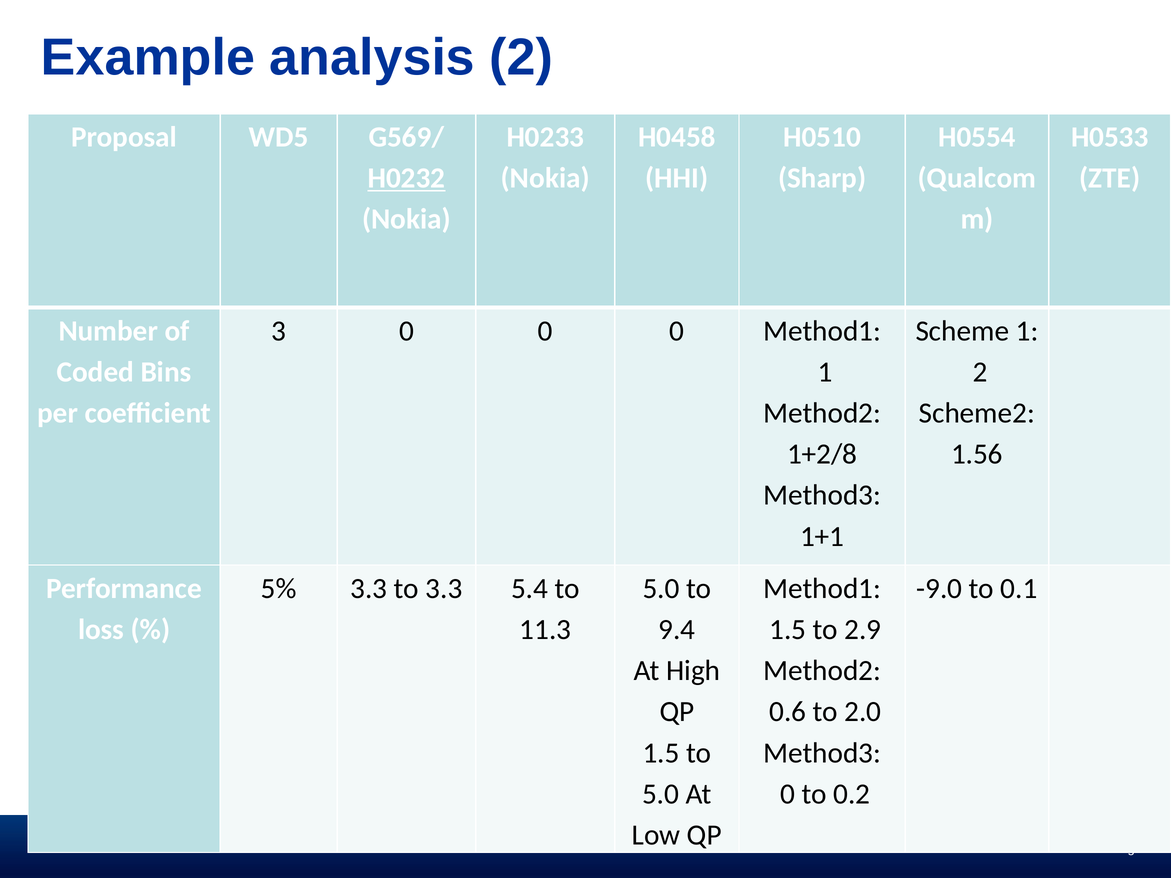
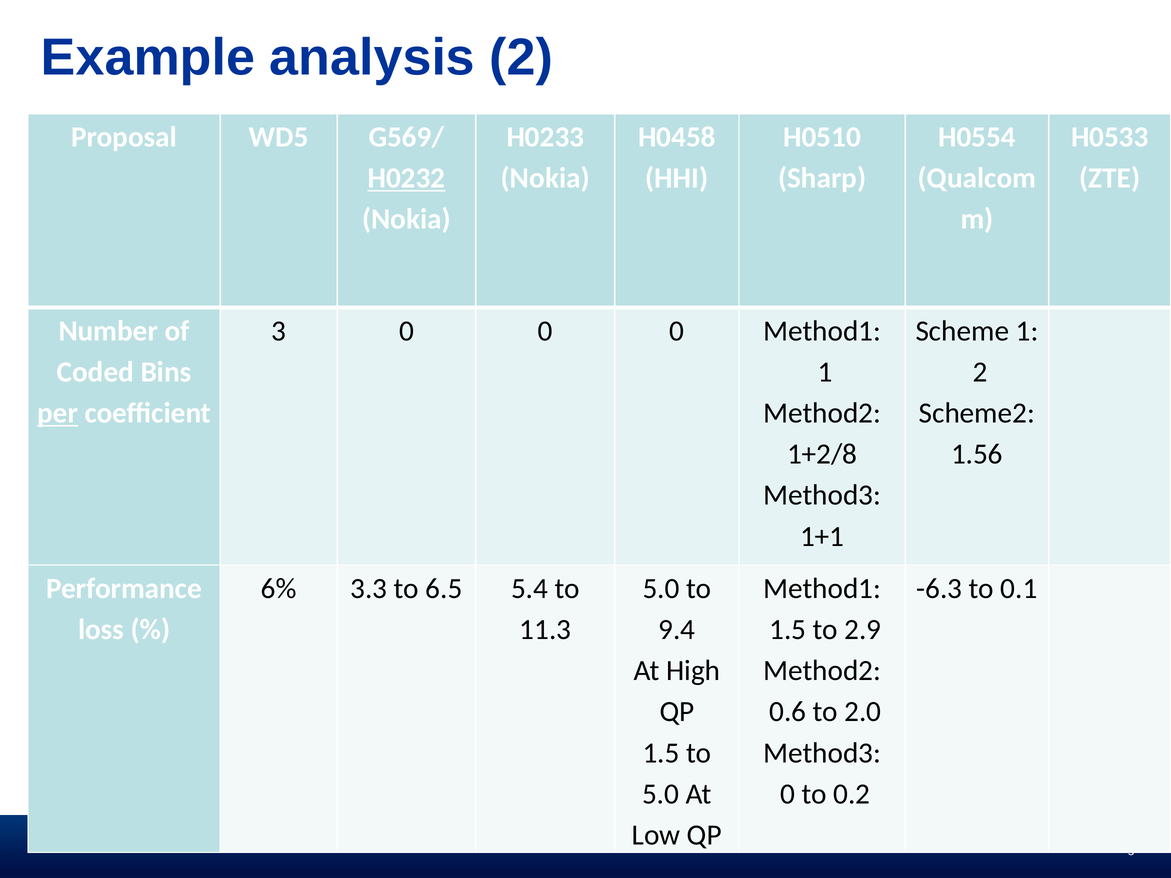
per underline: none -> present (58, 413)
5%: 5% -> 6% (279, 589)
to 3.3: 3.3 -> 6.5 (444, 589)
-9.0: -9.0 -> -6.3 (939, 589)
